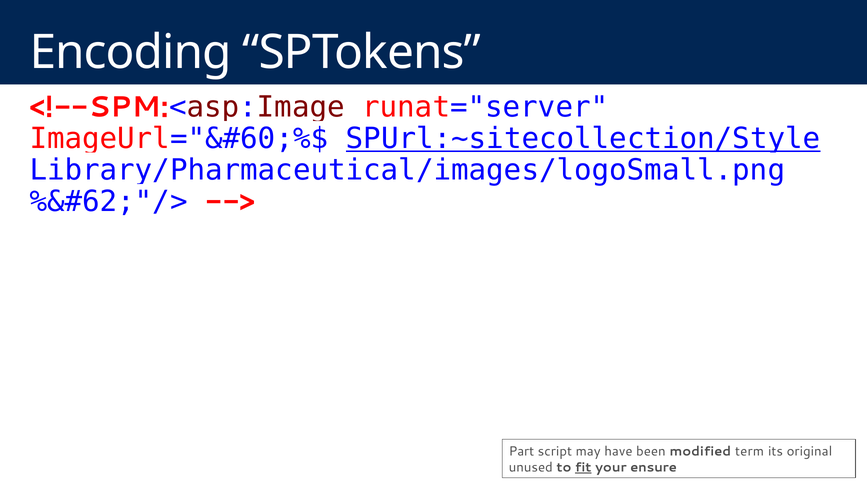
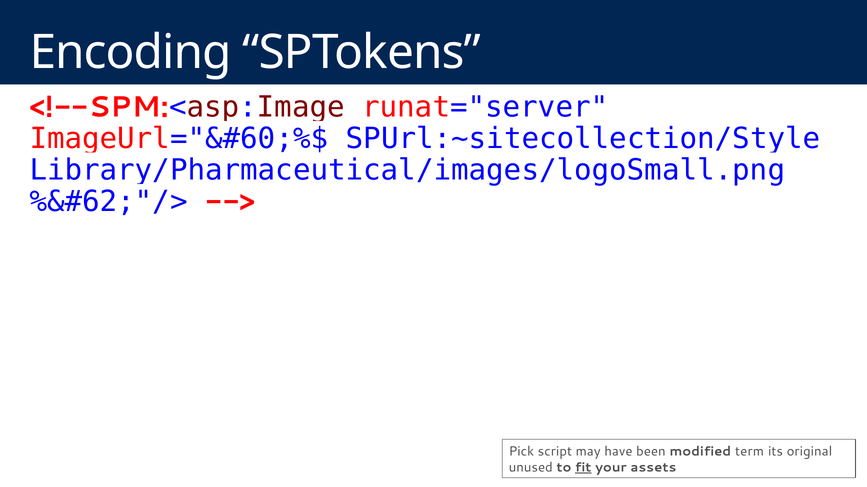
SPUrl:~sitecollection/Style underline: present -> none (583, 139)
Part: Part -> Pick (521, 452)
ensure: ensure -> assets (653, 468)
